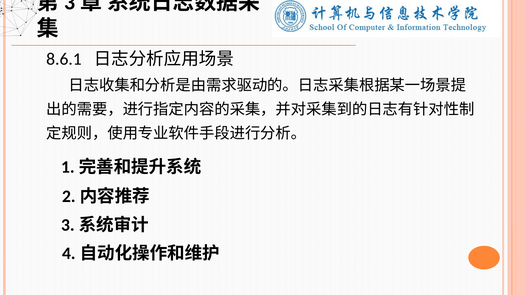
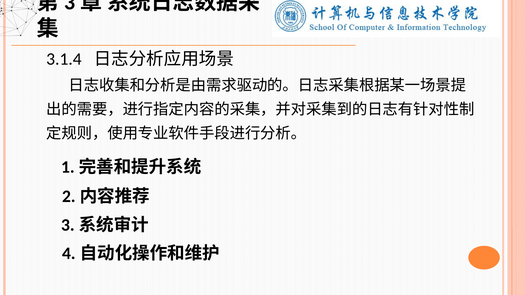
8.6.1: 8.6.1 -> 3.1.4 (64, 59)
